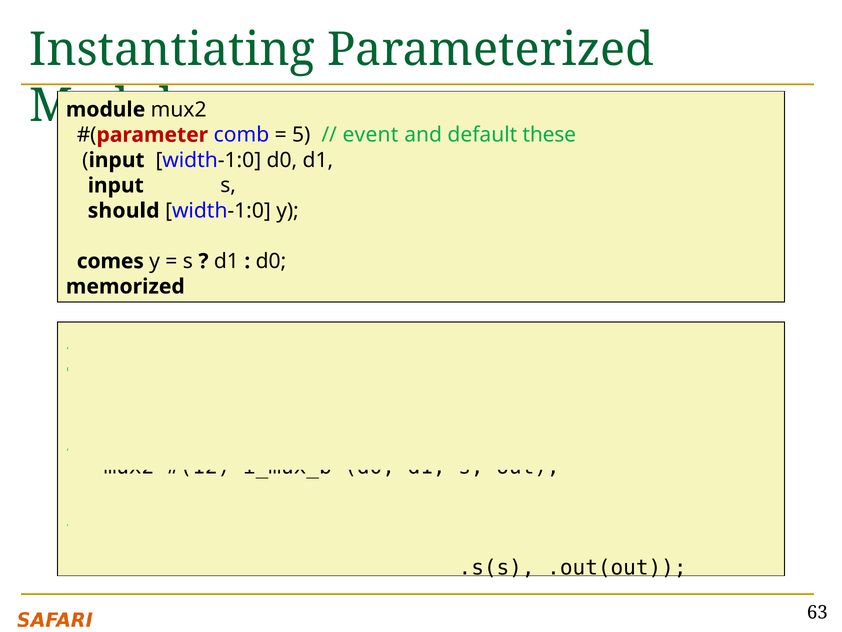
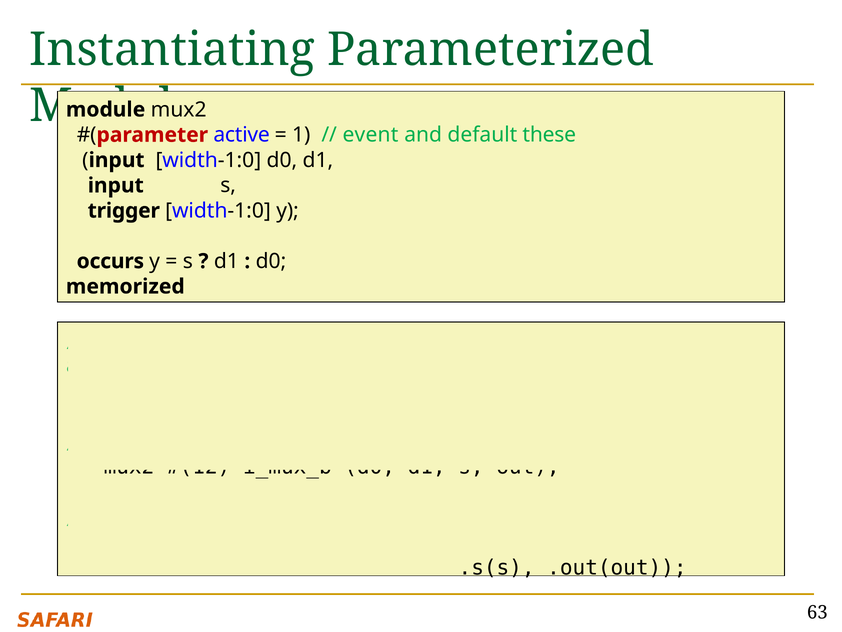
comb: comb -> active (242, 135)
5: 5 -> 1 (301, 135)
should: should -> trigger (124, 211)
comes: comes -> occurs (110, 261)
